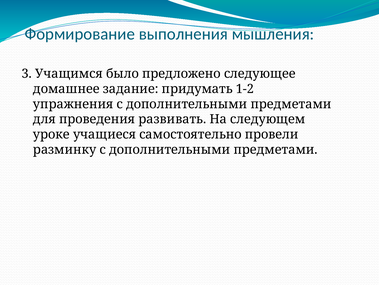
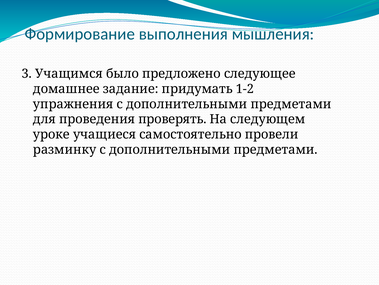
развивать: развивать -> проверять (172, 119)
